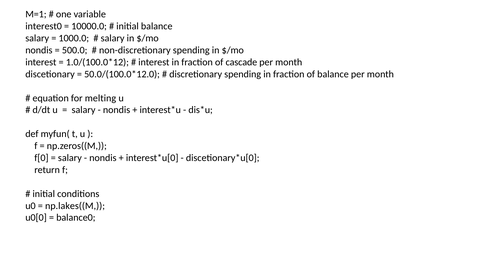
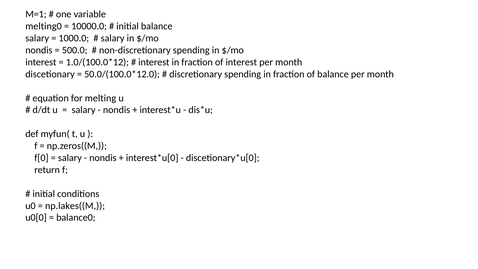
interest0: interest0 -> melting0 (44, 26)
of cascade: cascade -> interest (241, 62)
